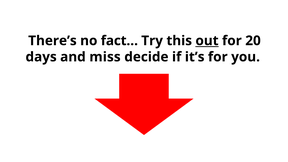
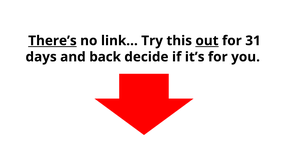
There’s underline: none -> present (52, 41)
fact…: fact… -> link… (119, 41)
20: 20 -> 31 (253, 41)
miss: miss -> back (105, 57)
